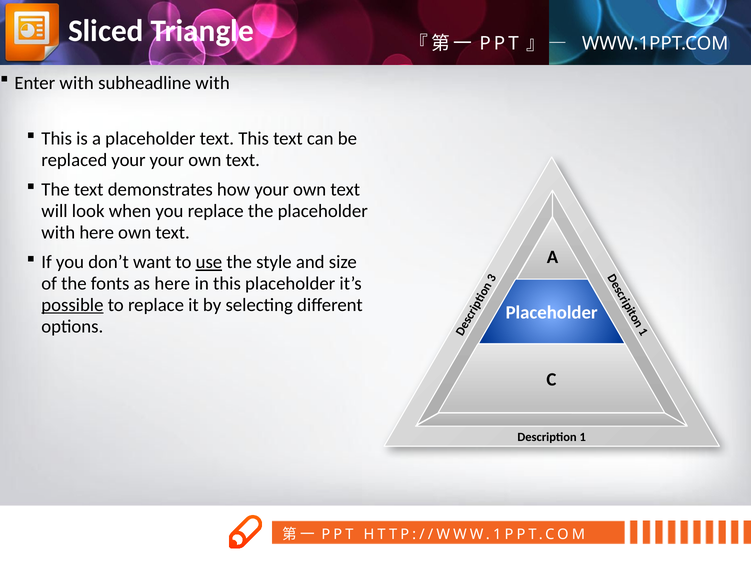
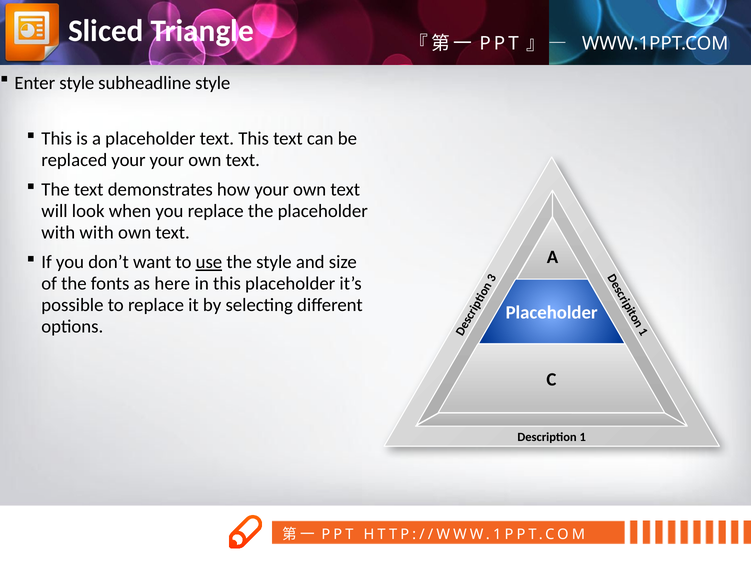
Enter with: with -> style (77, 83)
subheadline with: with -> style (213, 83)
with here: here -> with (97, 232)
possible underline: present -> none (72, 305)
